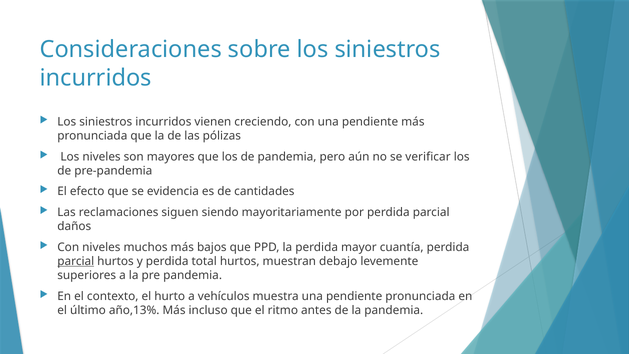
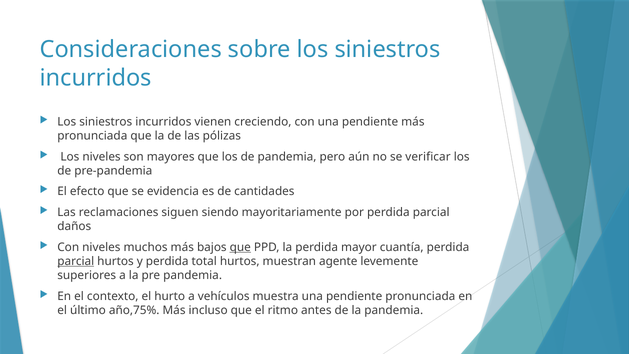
que underline: none -> present (240, 247)
debajo: debajo -> agente (338, 261)
año,13%: año,13% -> año,75% (134, 310)
